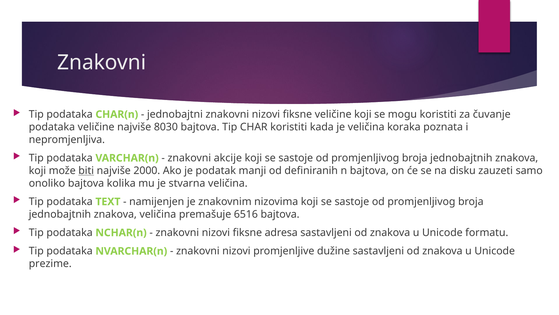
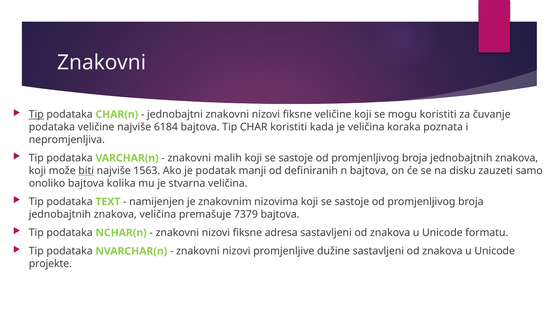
Tip underline: none -> present (36, 114)
8030: 8030 -> 6184 (166, 127)
akcije: akcije -> malih (228, 158)
2000: 2000 -> 1563 (147, 170)
6516: 6516 -> 7379 (246, 214)
prezime: prezime -> projekte (50, 263)
